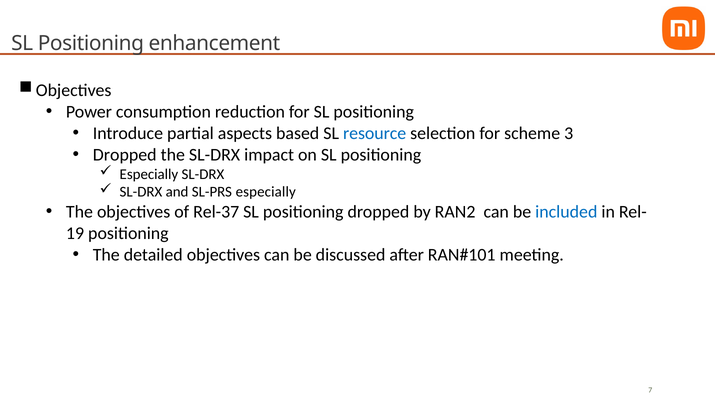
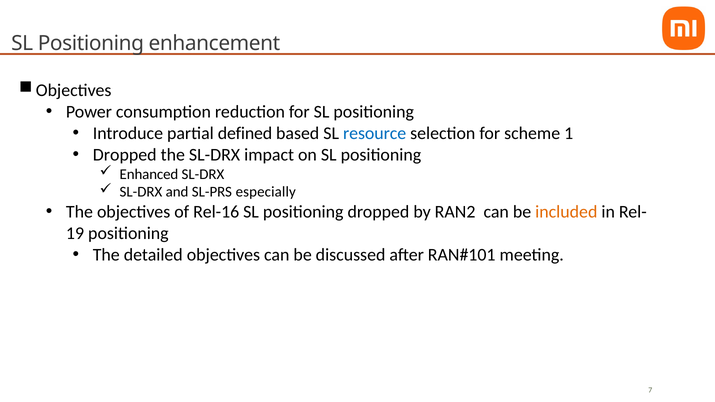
aspects: aspects -> defined (245, 133)
3: 3 -> 1 (569, 133)
Especially: Especially -> Enhanced (149, 174)
Rel-37: Rel-37 -> Rel-16 (216, 212)
included colour: blue -> orange (566, 212)
